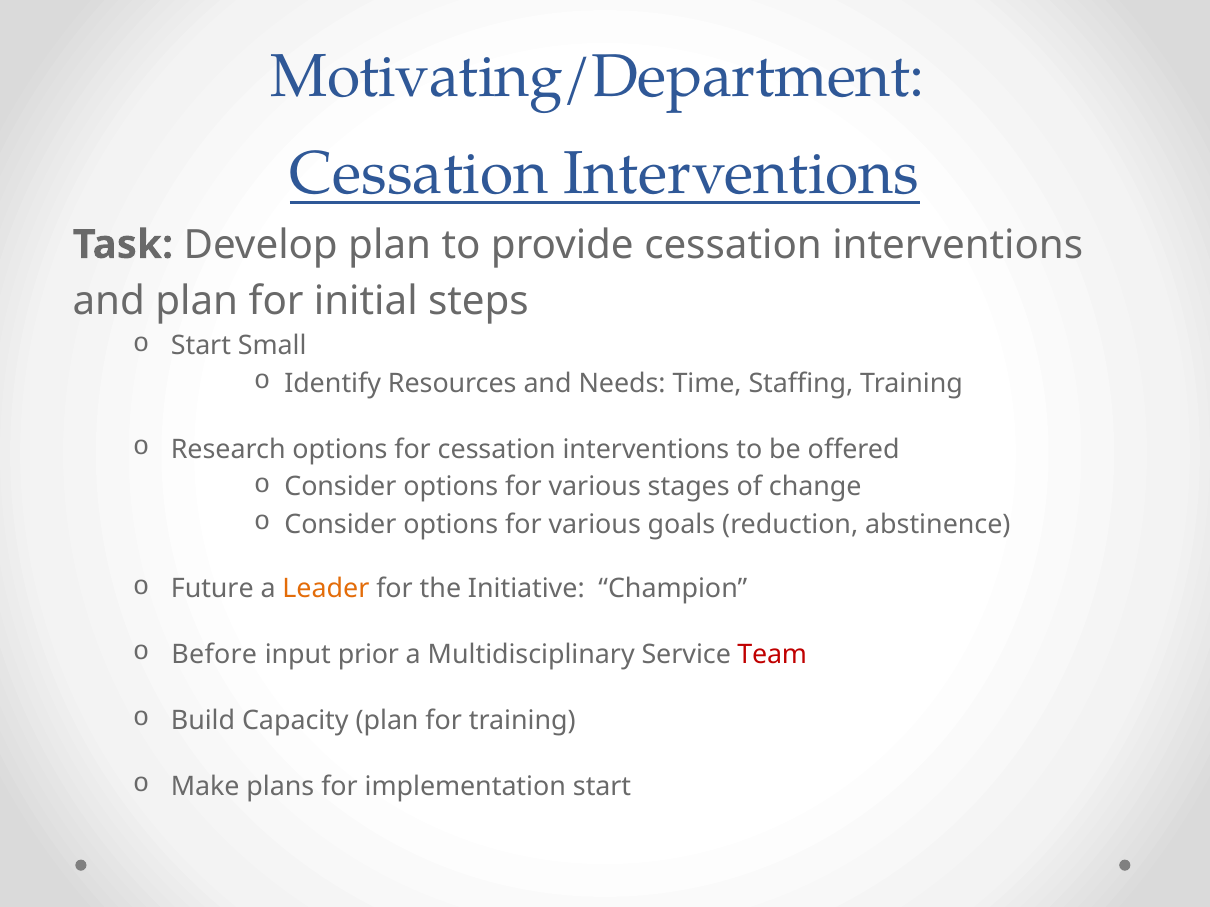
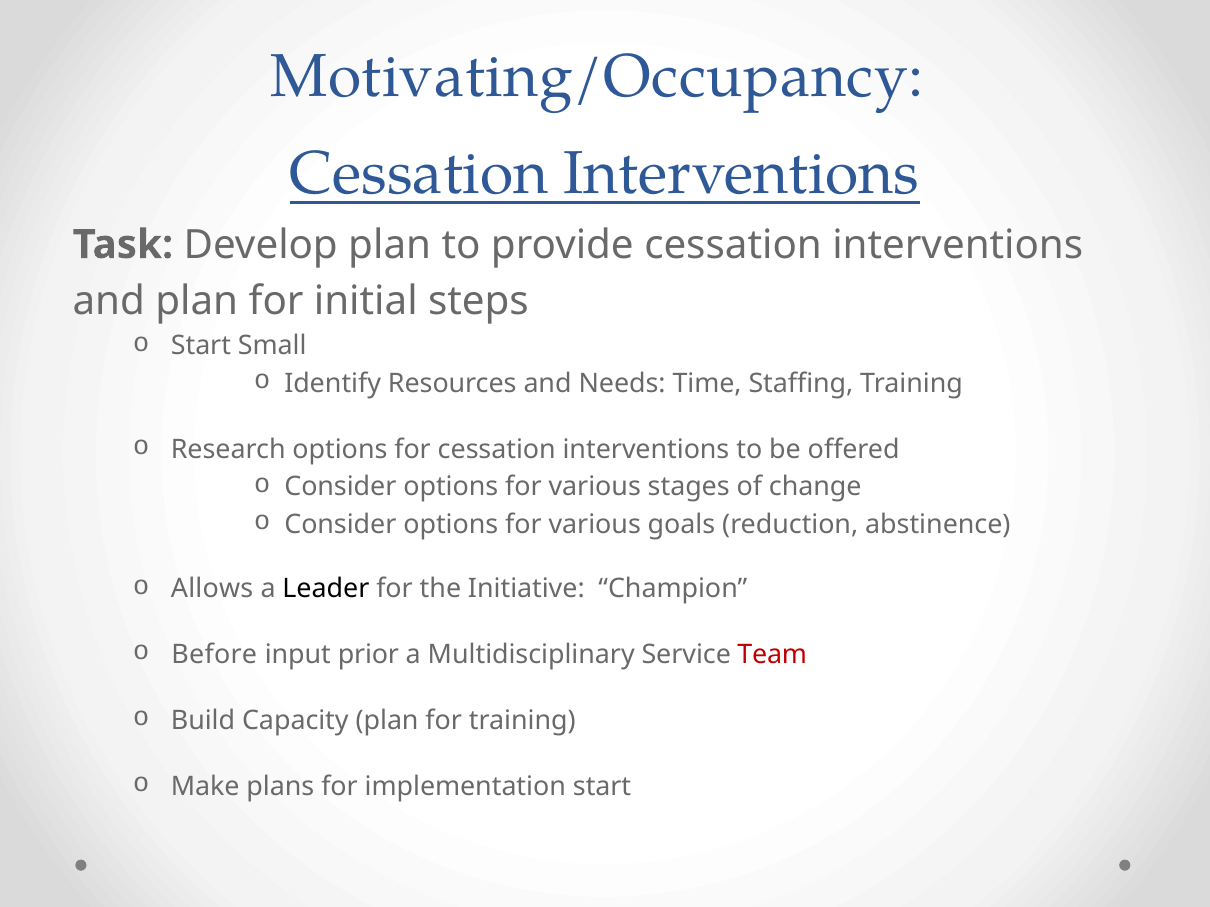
Motivating/Department: Motivating/Department -> Motivating/Occupancy (597, 76)
Future: Future -> Allows (212, 589)
Leader colour: orange -> black (326, 589)
